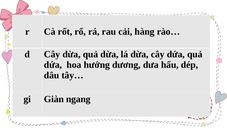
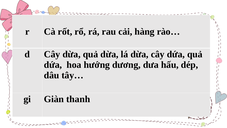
ngang: ngang -> thanh (78, 99)
